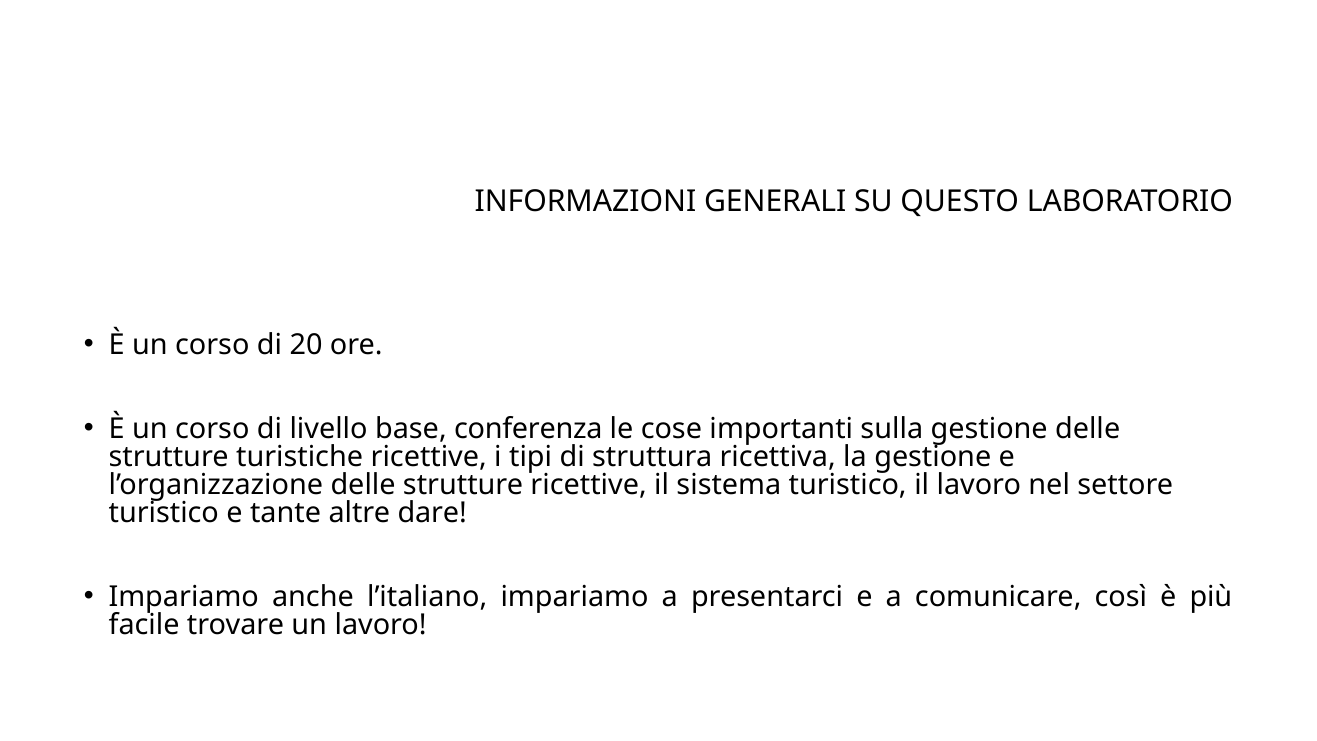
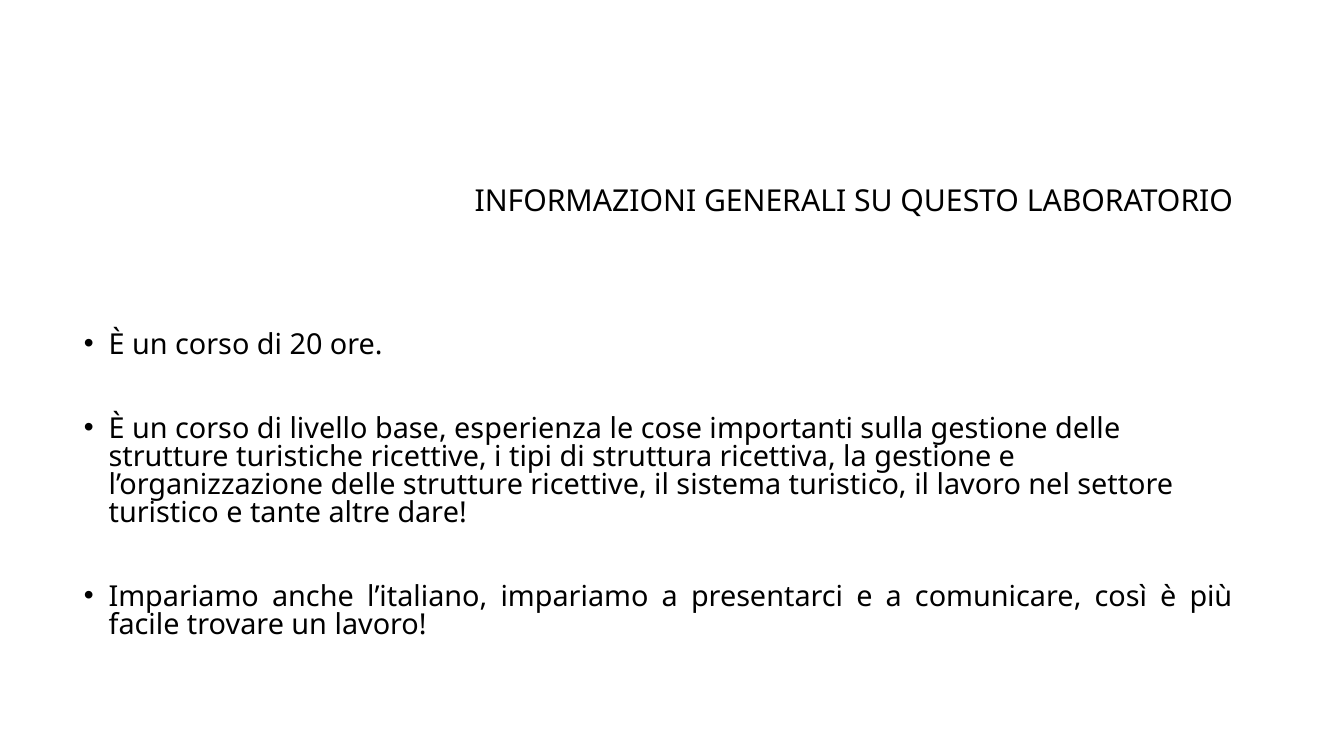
conferenza: conferenza -> esperienza (528, 429)
